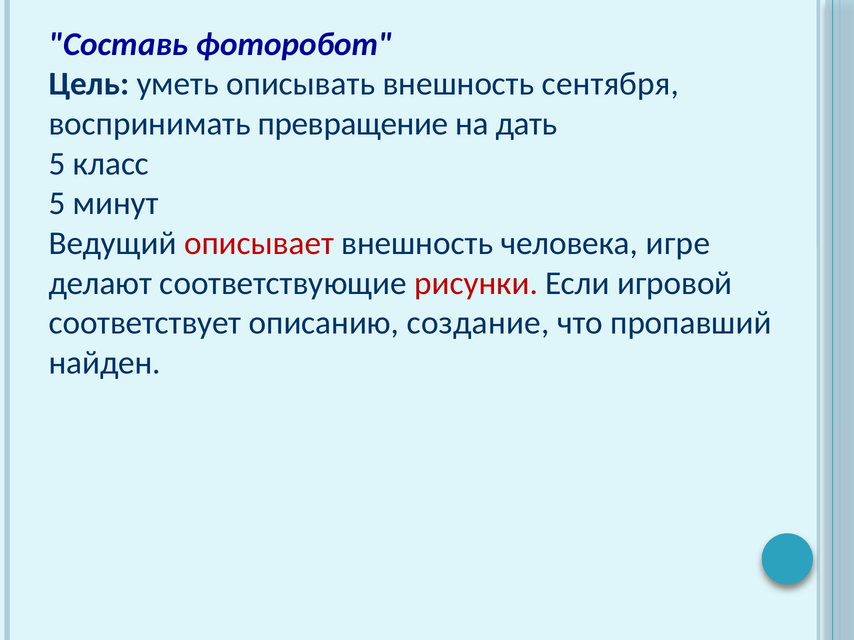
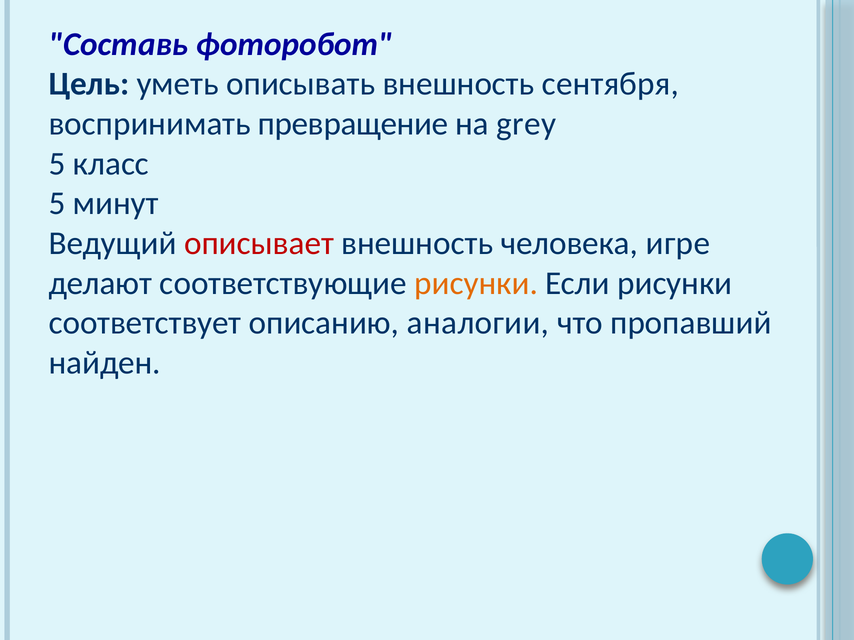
дать: дать -> grey (526, 124)
рисунки colour: red -> orange (476, 283)
Если игровой: игровой -> рисунки (675, 283)
создание: создание -> аналогии (478, 323)
